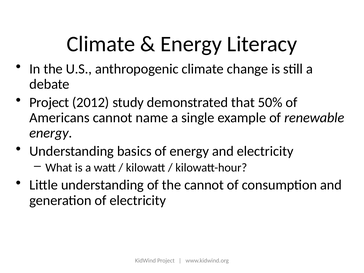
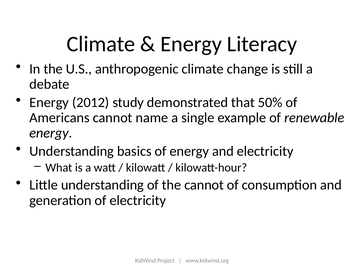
Project: Project -> Energy (49, 102)
